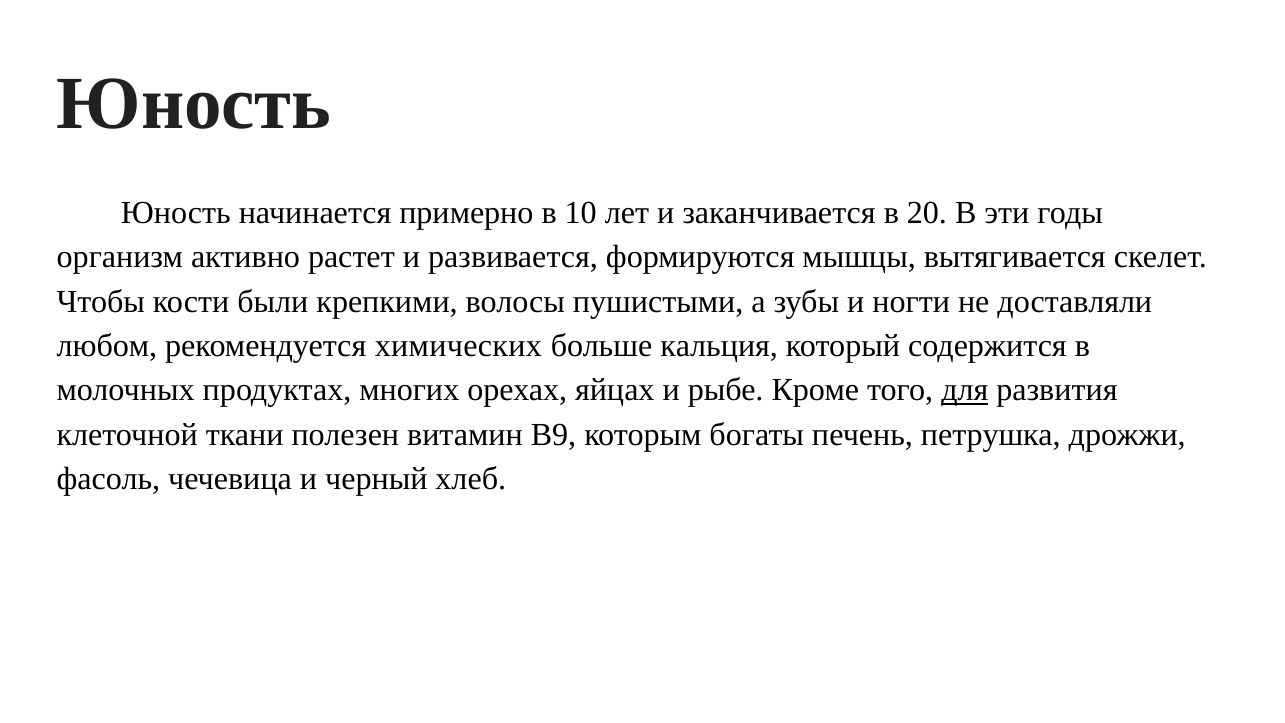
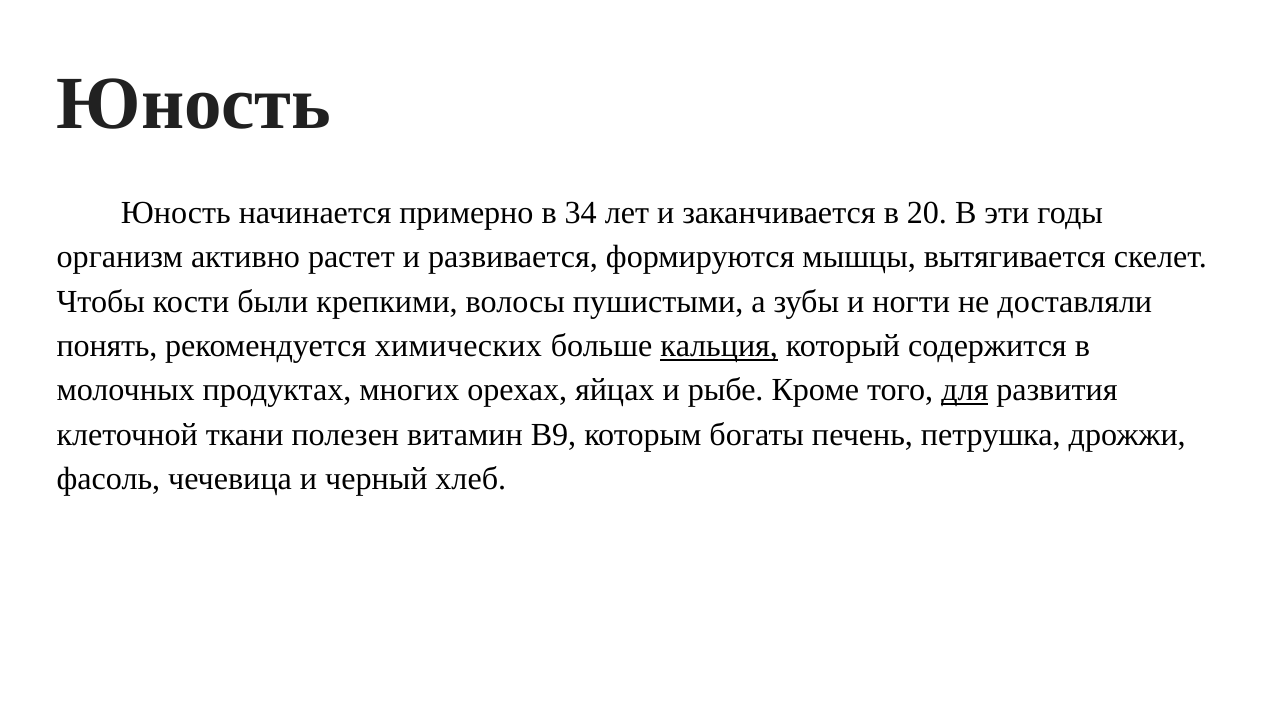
10: 10 -> 34 (581, 213)
любом: любом -> понять (107, 346)
кальция underline: none -> present (719, 346)
